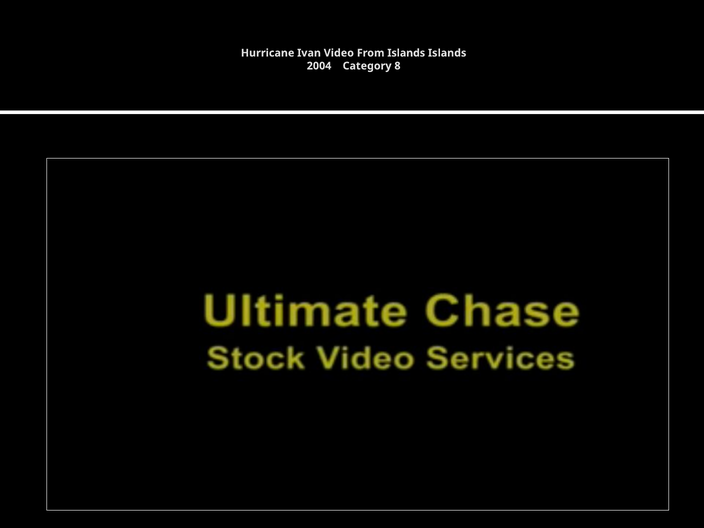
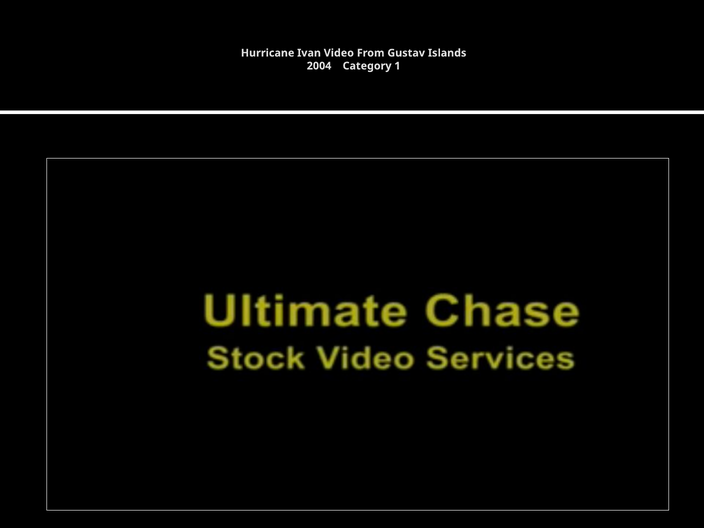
From Islands: Islands -> Gustav (406, 53)
8: 8 -> 1 (397, 66)
